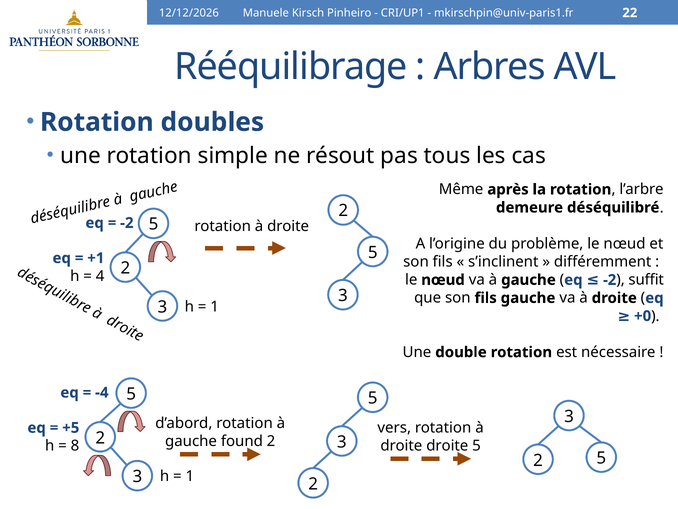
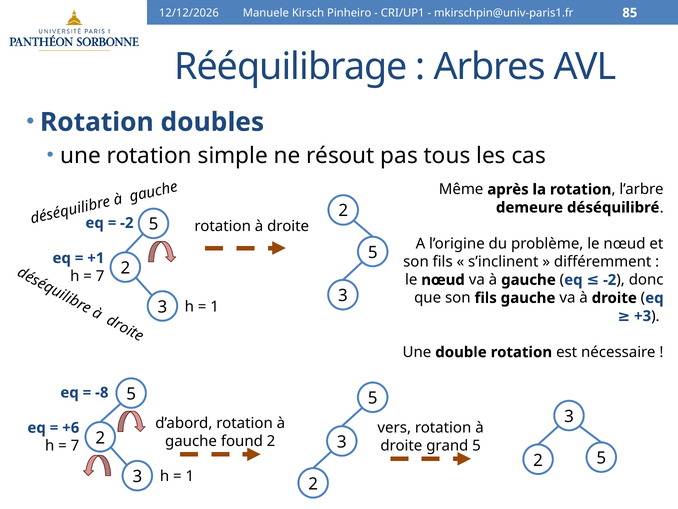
22: 22 -> 85 (630, 13)
4: 4 -> 7 (100, 276)
suffit: suffit -> donc (646, 280)
+0: +0 -> +3 (643, 316)
-4: -4 -> -8 (102, 392)
+5: +5 -> +6 (71, 427)
8: 8 -> 7 (75, 445)
droite droite: droite -> grand (447, 446)
